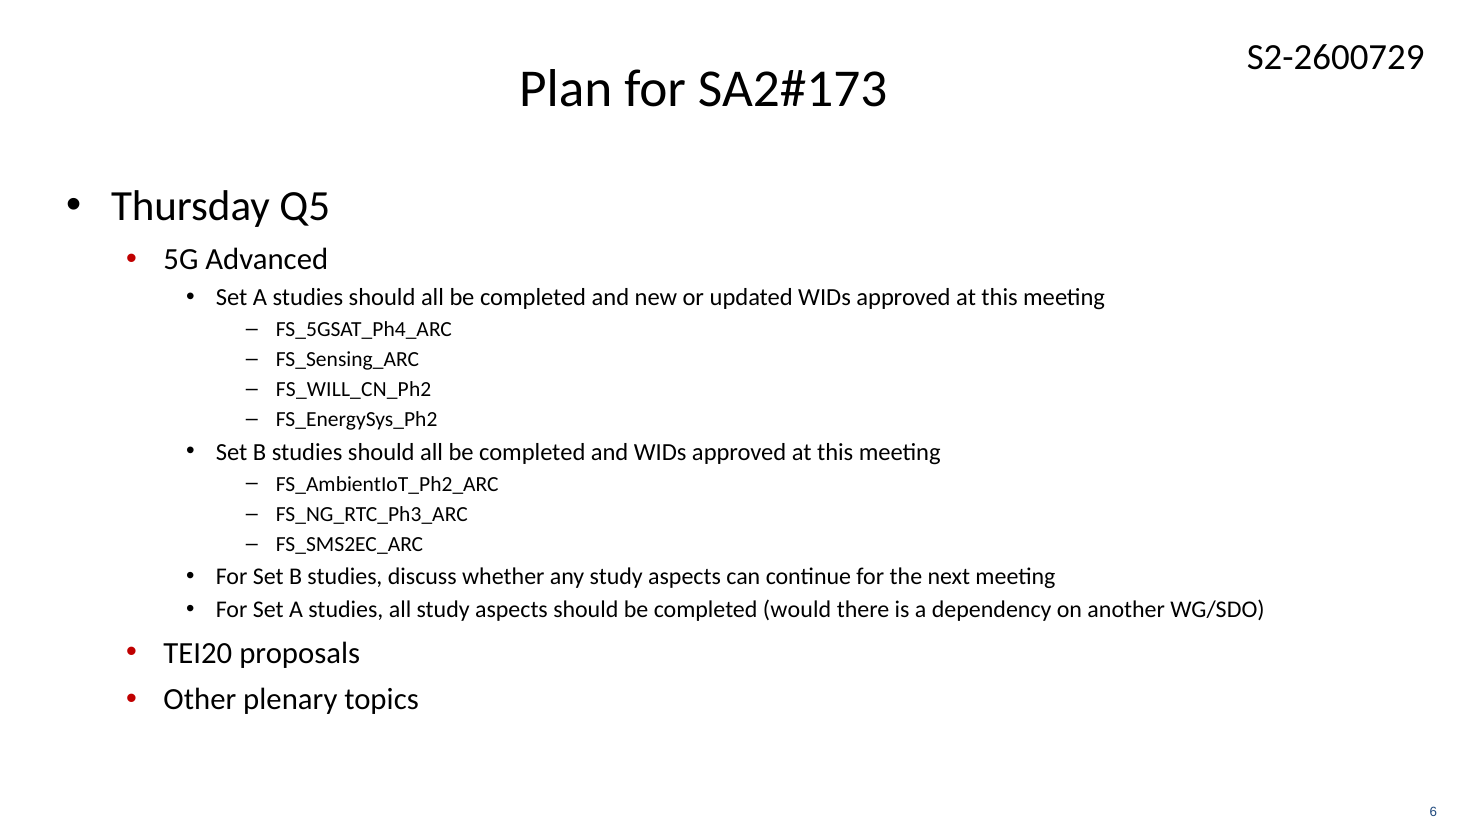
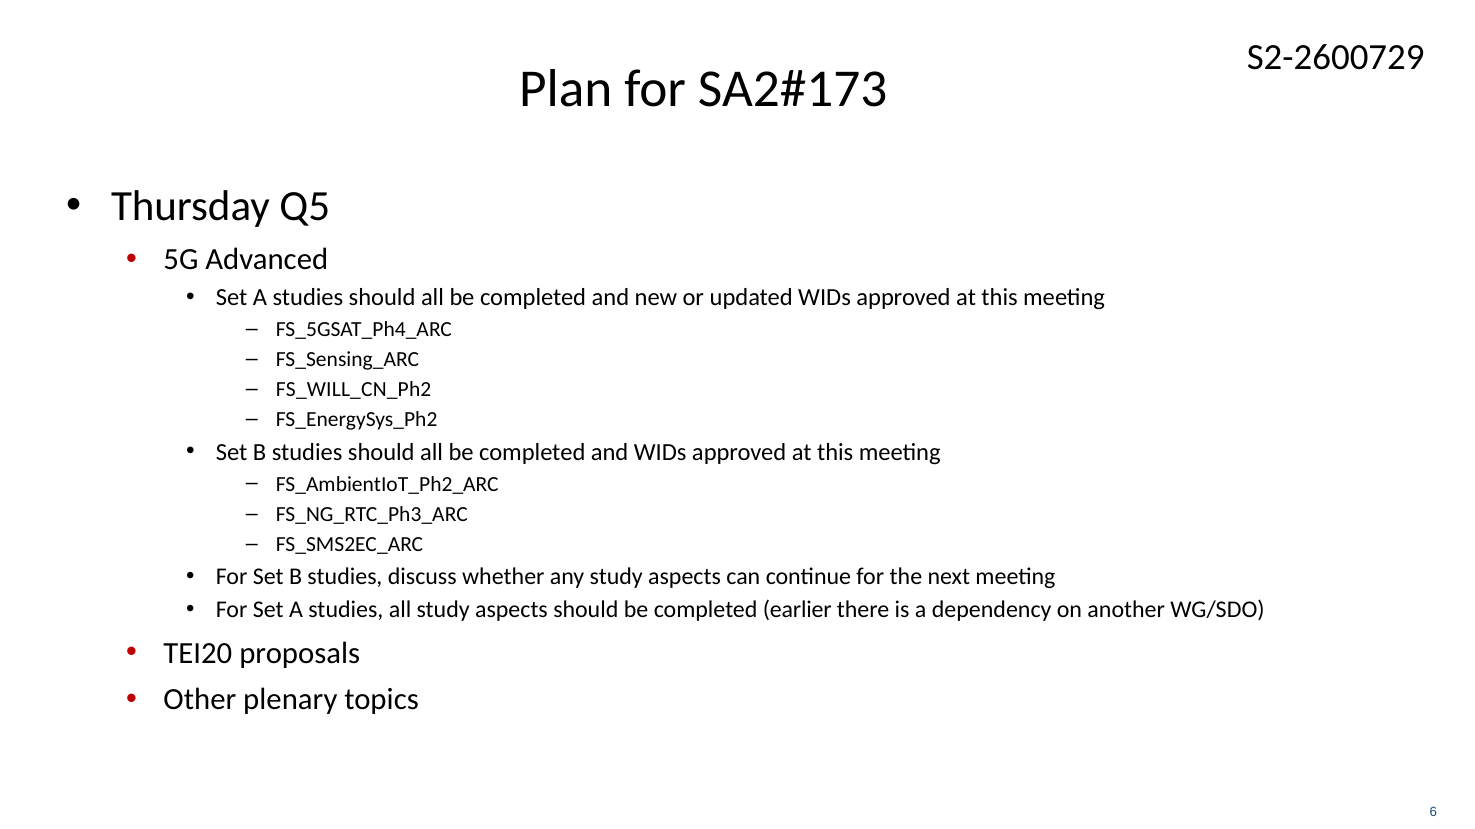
would: would -> earlier (797, 611)
